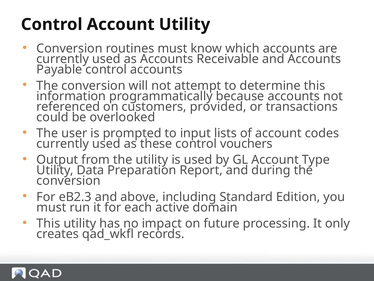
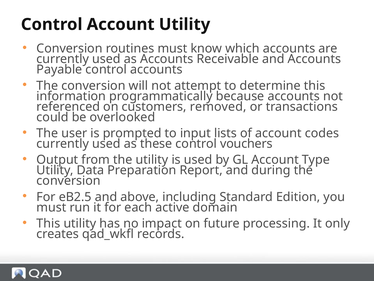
provided: provided -> removed (218, 106)
eB2.3: eB2.3 -> eB2.5 (75, 197)
